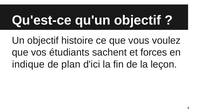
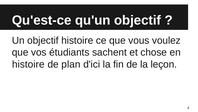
forces: forces -> chose (154, 52)
indique: indique -> histoire (28, 64)
